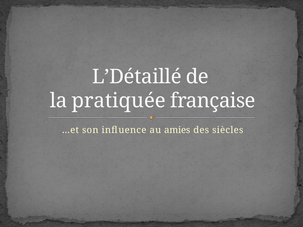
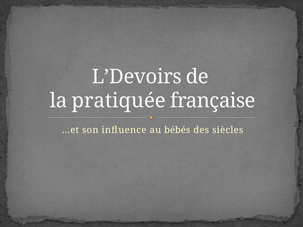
L’Détaillé: L’Détaillé -> L’Devoirs (137, 77)
amies: amies -> bébés (177, 130)
